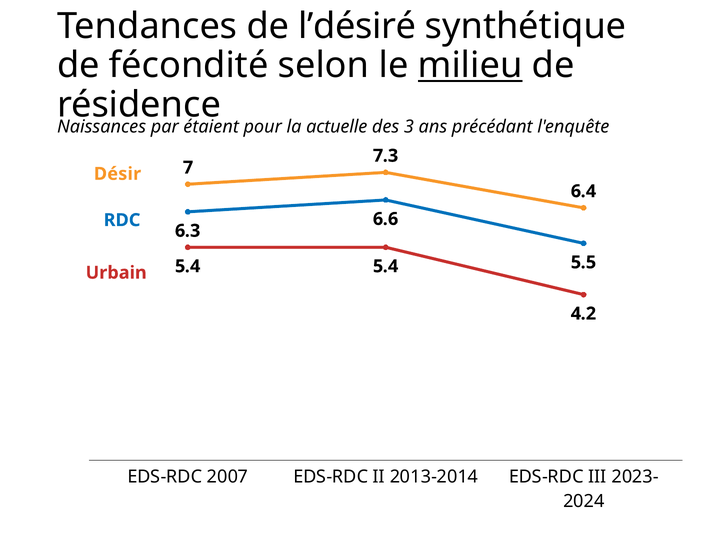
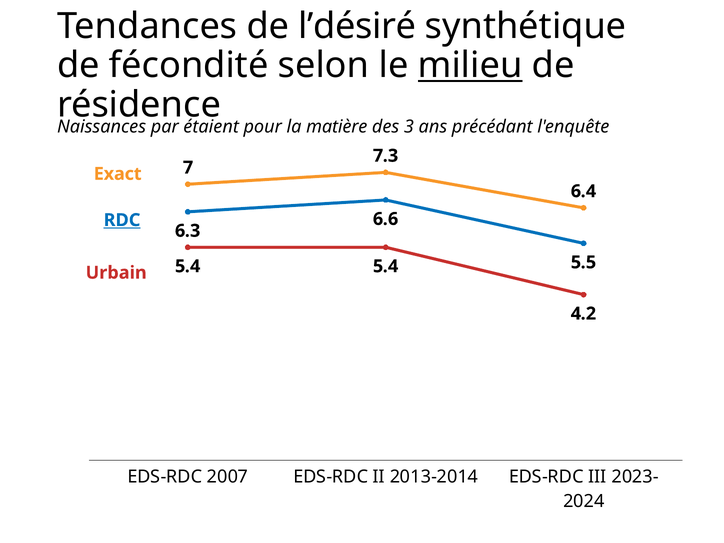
actuelle: actuelle -> matière (337, 127)
Désir: Désir -> Exact (118, 174)
RDC underline: none -> present (122, 220)
